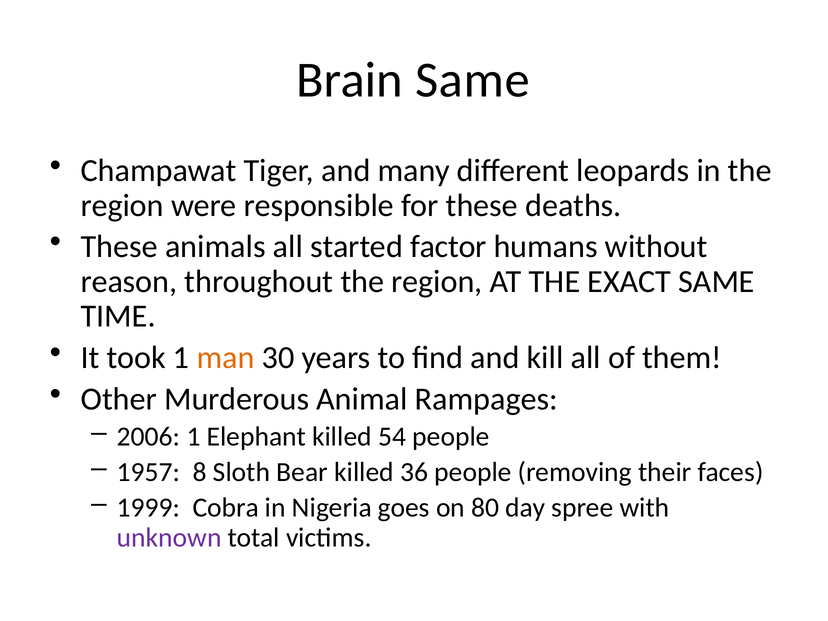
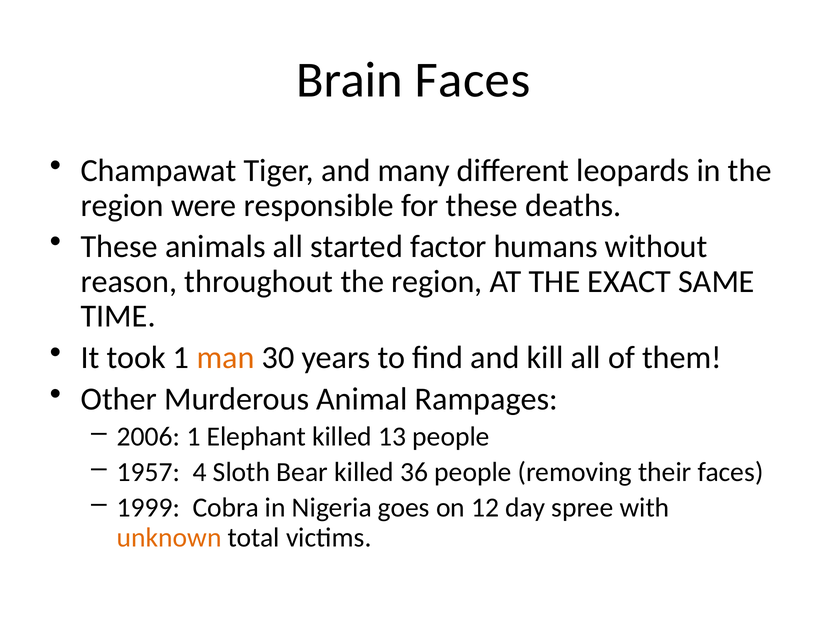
Brain Same: Same -> Faces (472, 80)
54: 54 -> 13 (392, 437)
8: 8 -> 4 (200, 472)
80: 80 -> 12 (485, 508)
unknown colour: purple -> orange (169, 538)
